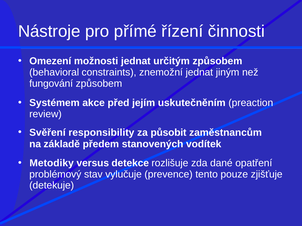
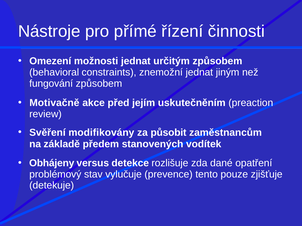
Systémem: Systémem -> Motivačně (54, 103)
responsibility: responsibility -> modifikovány (101, 133)
Metodiky: Metodiky -> Obhájeny (52, 163)
